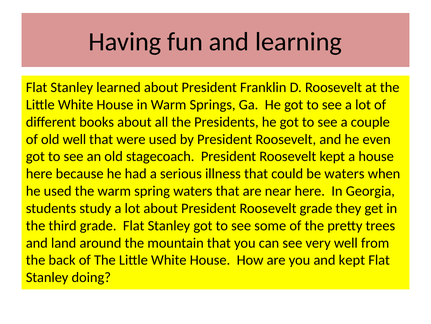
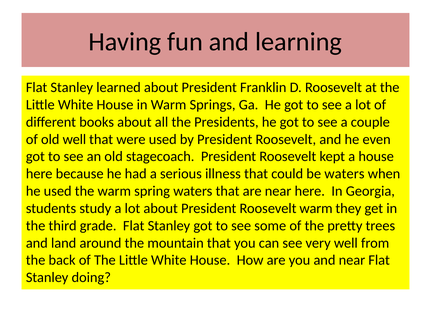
Roosevelt grade: grade -> warm (316, 208)
and kept: kept -> near (352, 260)
